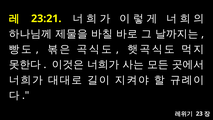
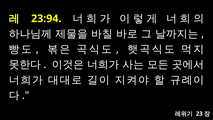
23:21: 23:21 -> 23:94 (46, 19)
